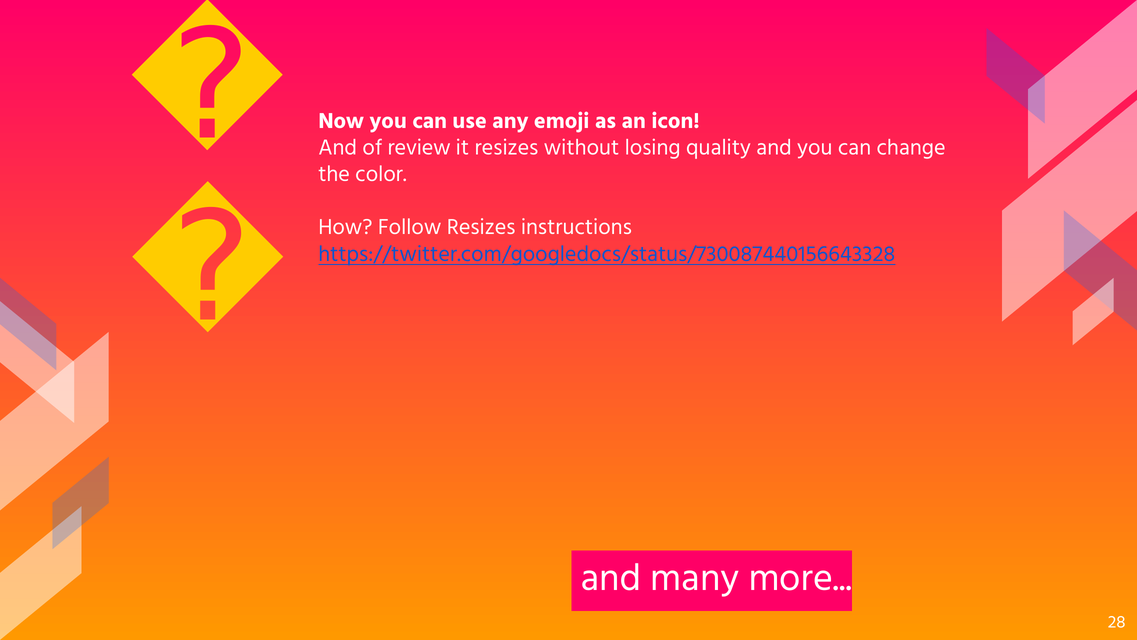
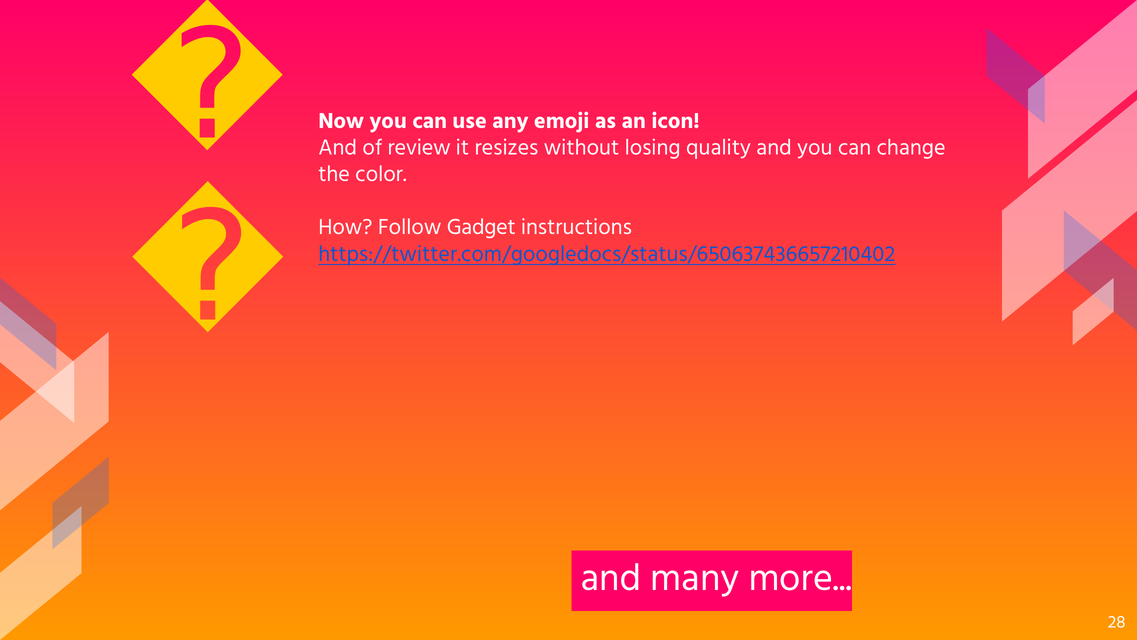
Follow Resizes: Resizes -> Gadget (481, 227)
https://twitter.com/googledocs/status/730087440156643328: https://twitter.com/googledocs/status/730087440156643328 -> https://twitter.com/googledocs/status/650637436657210402 (607, 254)
